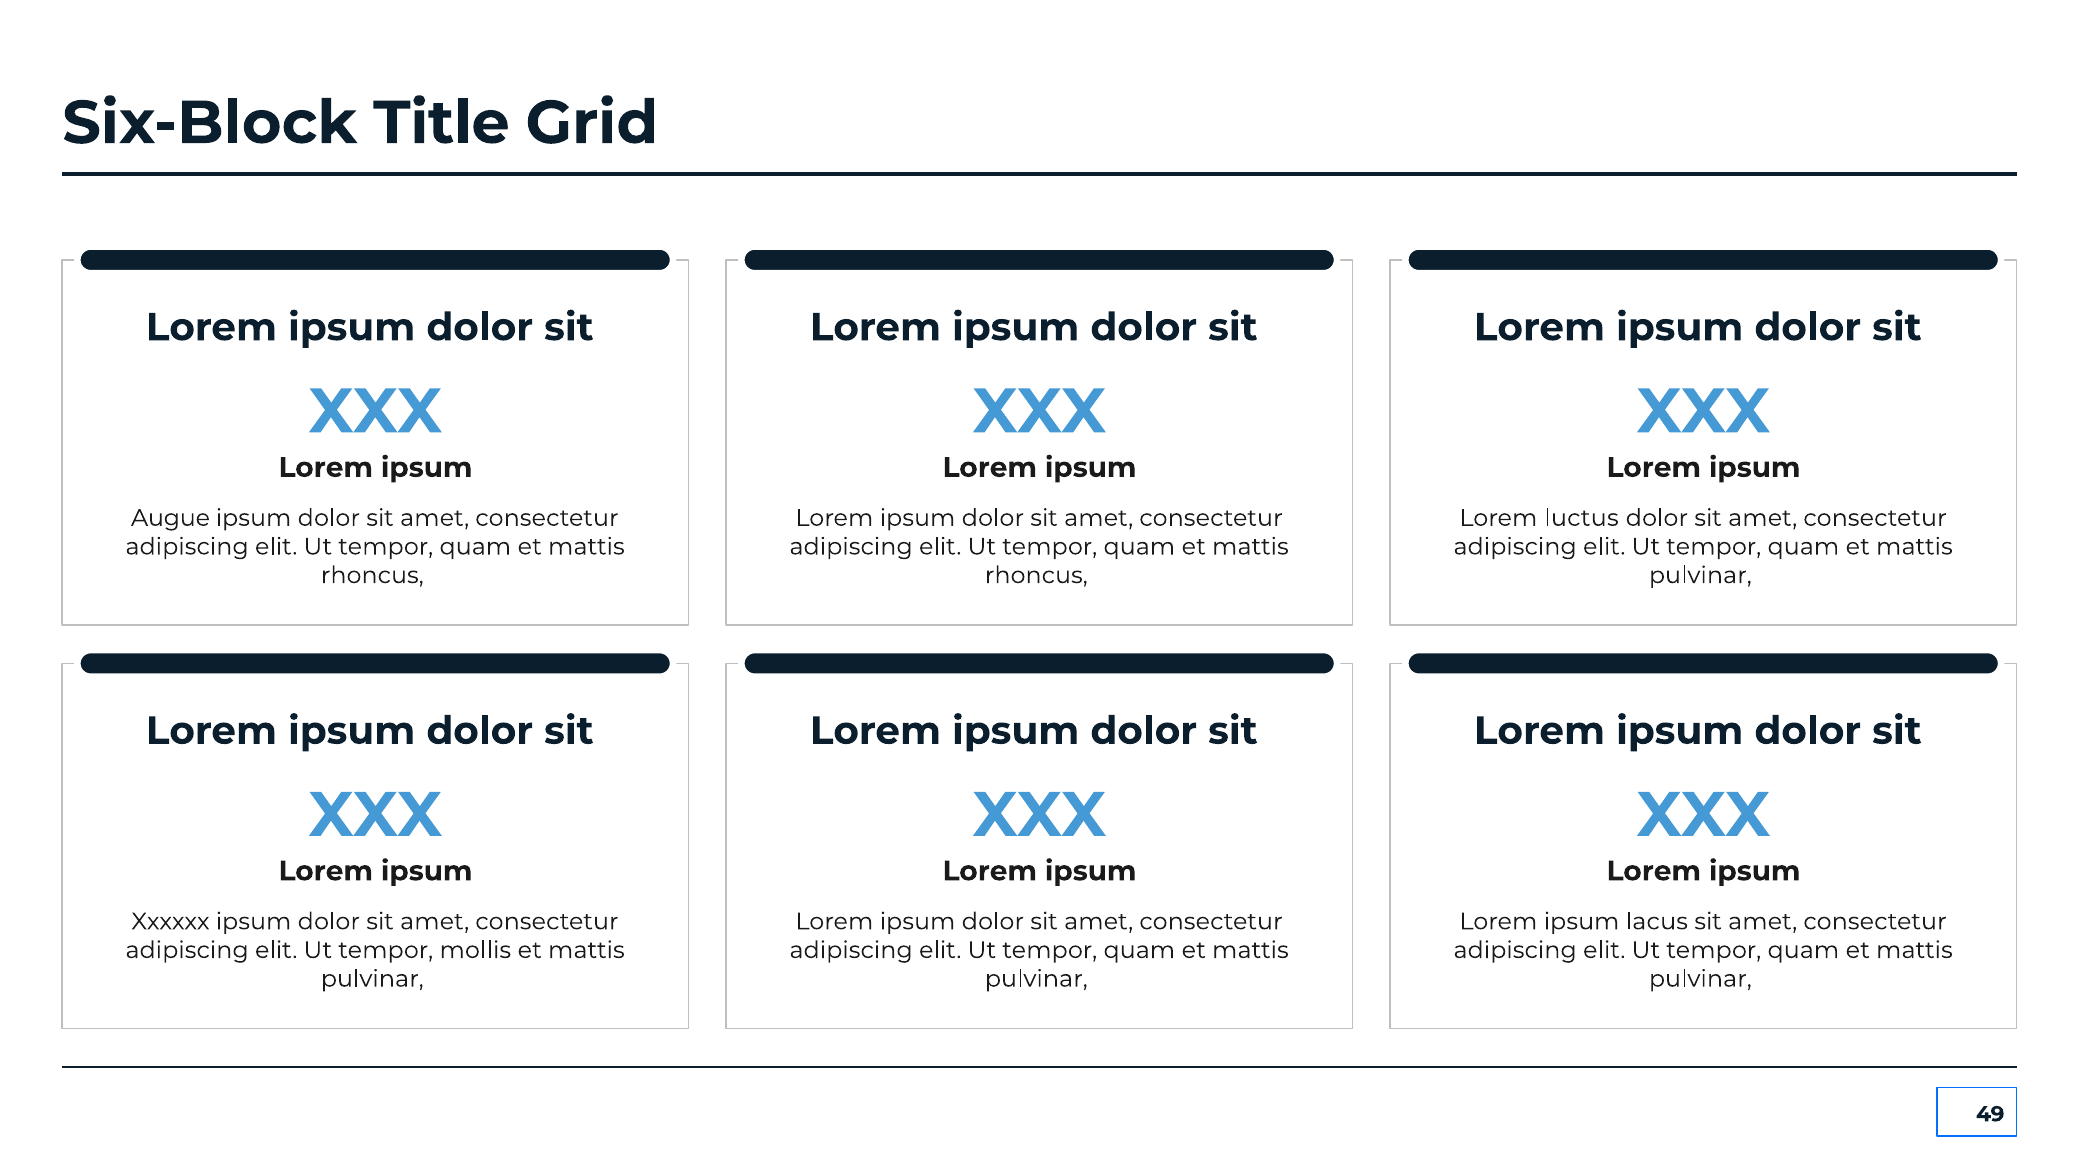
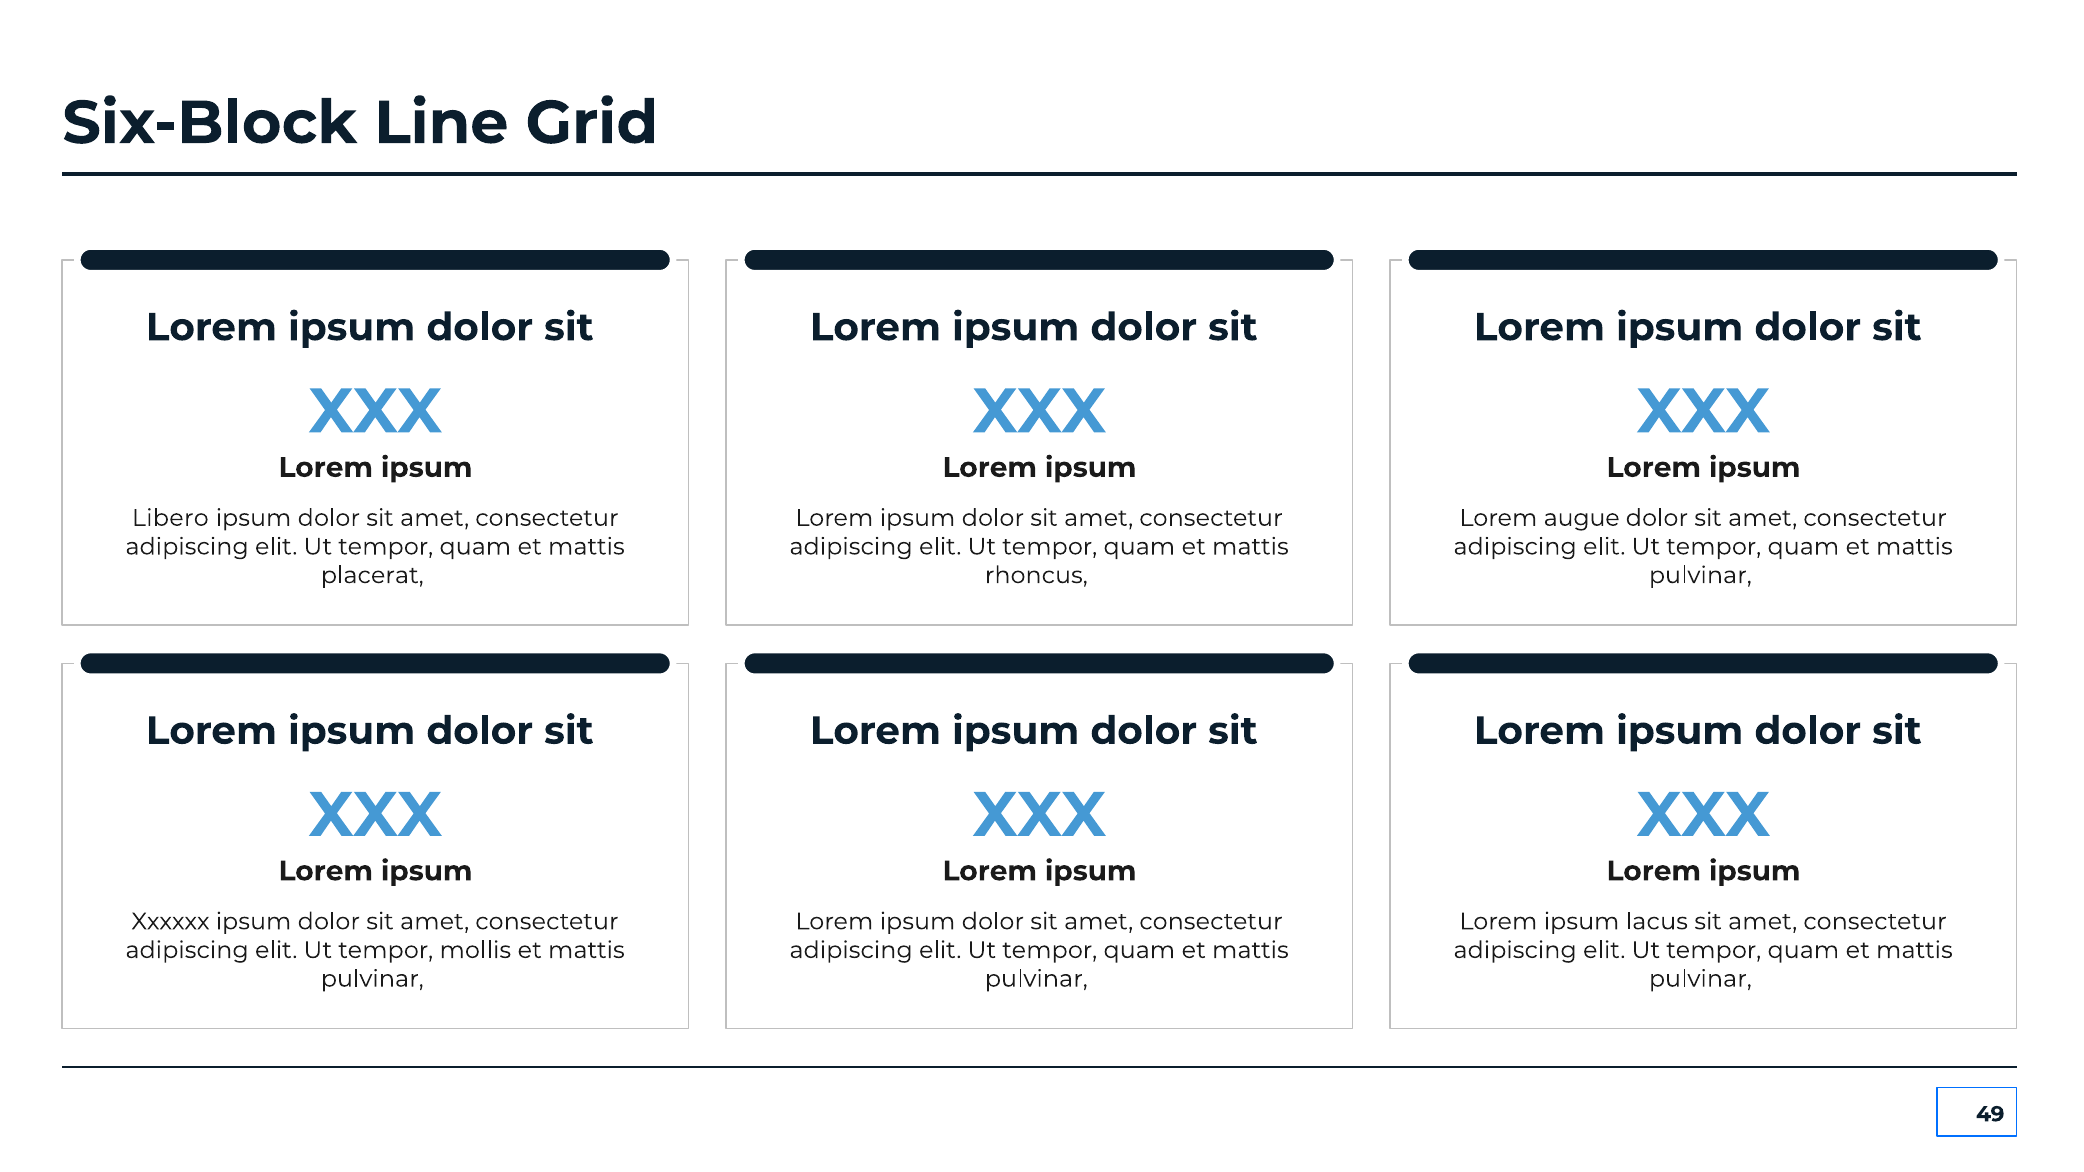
Title: Title -> Line (441, 123)
Augue: Augue -> Libero (170, 518)
luctus: luctus -> augue (1582, 518)
rhoncus: rhoncus -> placerat (372, 575)
